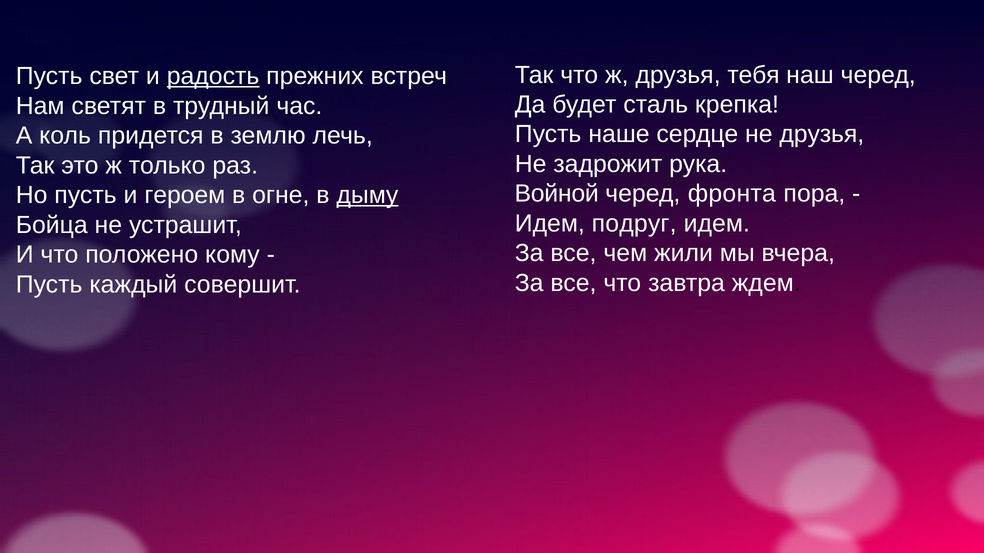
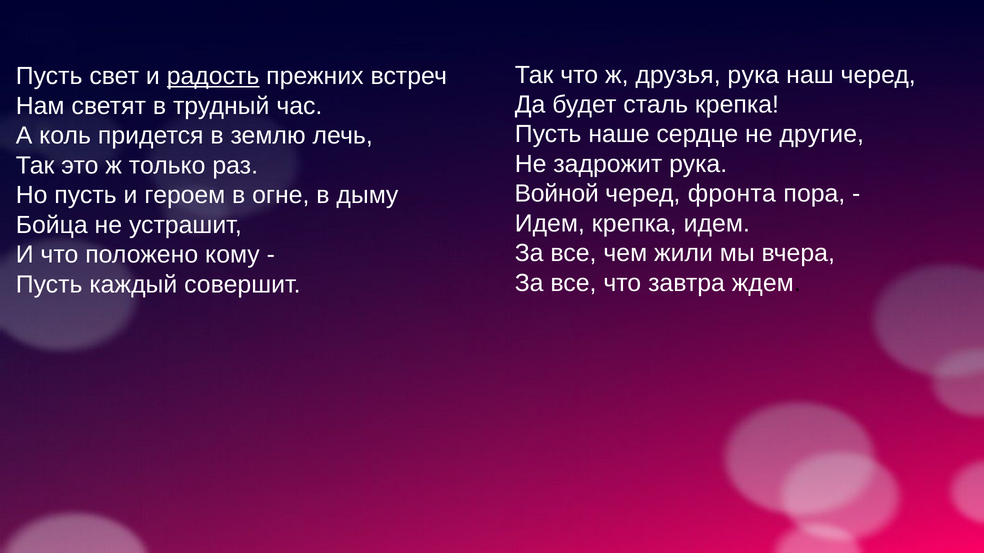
друзья тебя: тебя -> рука (753, 75)
не друзья: друзья -> другие (822, 134)
дыму underline: present -> none (367, 195)
Идем подруг: подруг -> крепка (634, 224)
